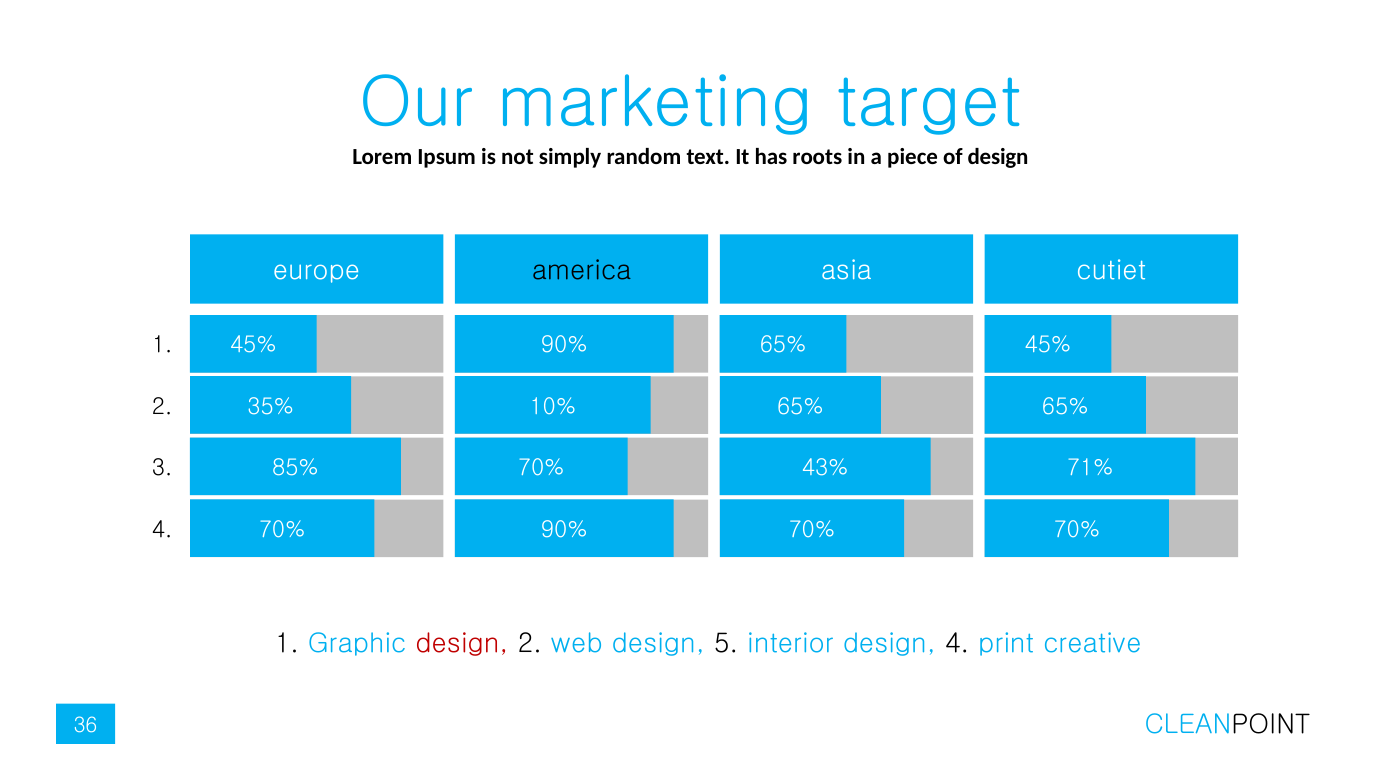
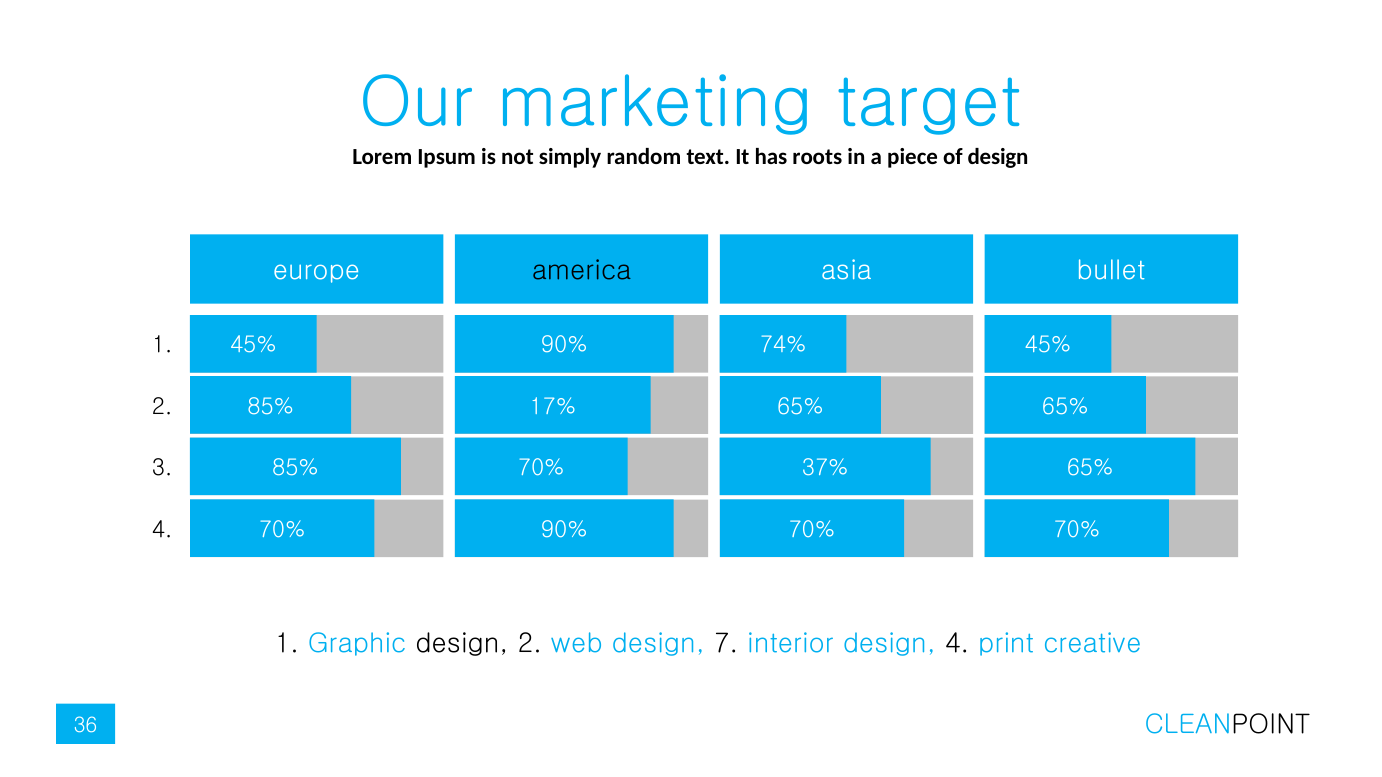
cutiet: cutiet -> bullet (1111, 271)
65%: 65% -> 74% (783, 346)
35%: 35% -> 85% (271, 407)
10%: 10% -> 17% (553, 407)
43%: 43% -> 37% (825, 468)
71%: 71% -> 65% (1090, 468)
design colour: red -> black (462, 644)
5: 5 -> 7 (726, 644)
